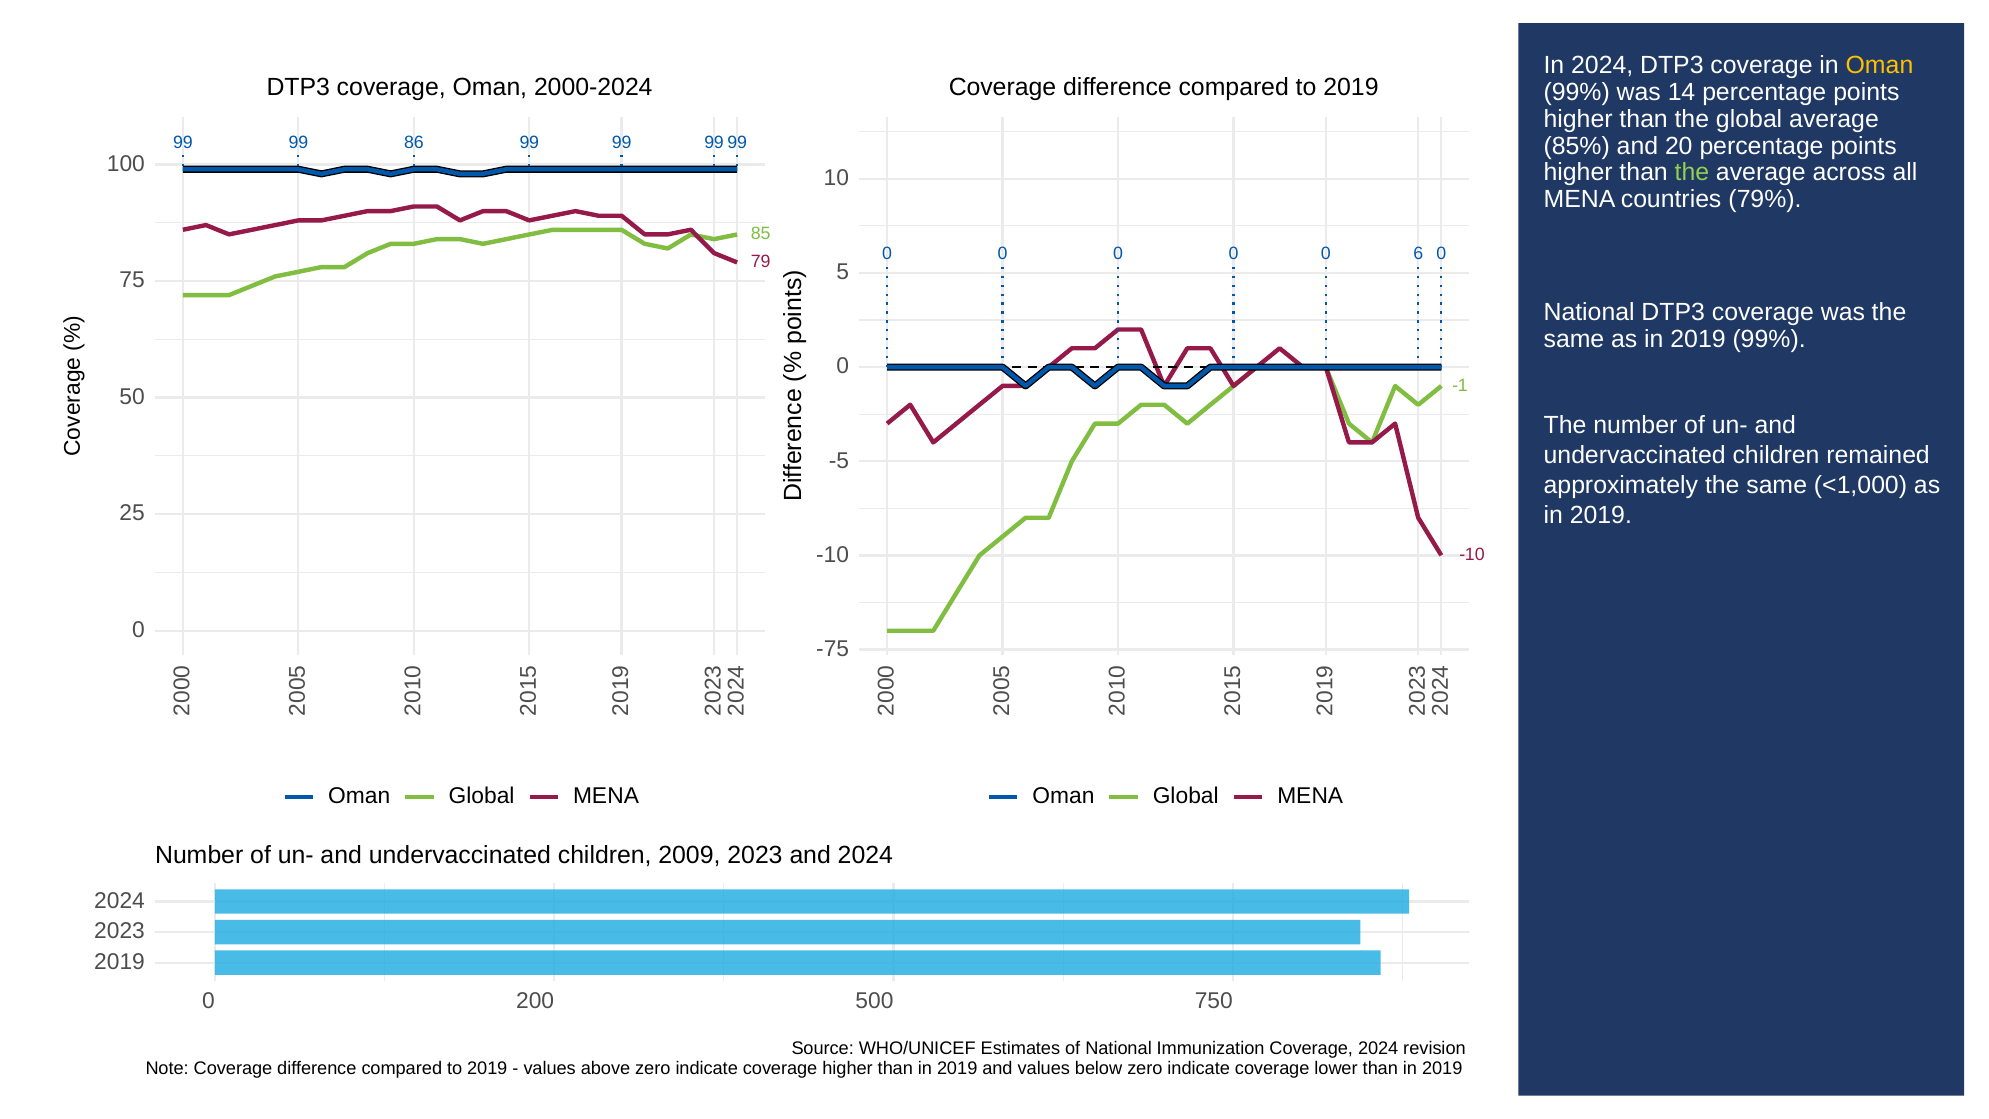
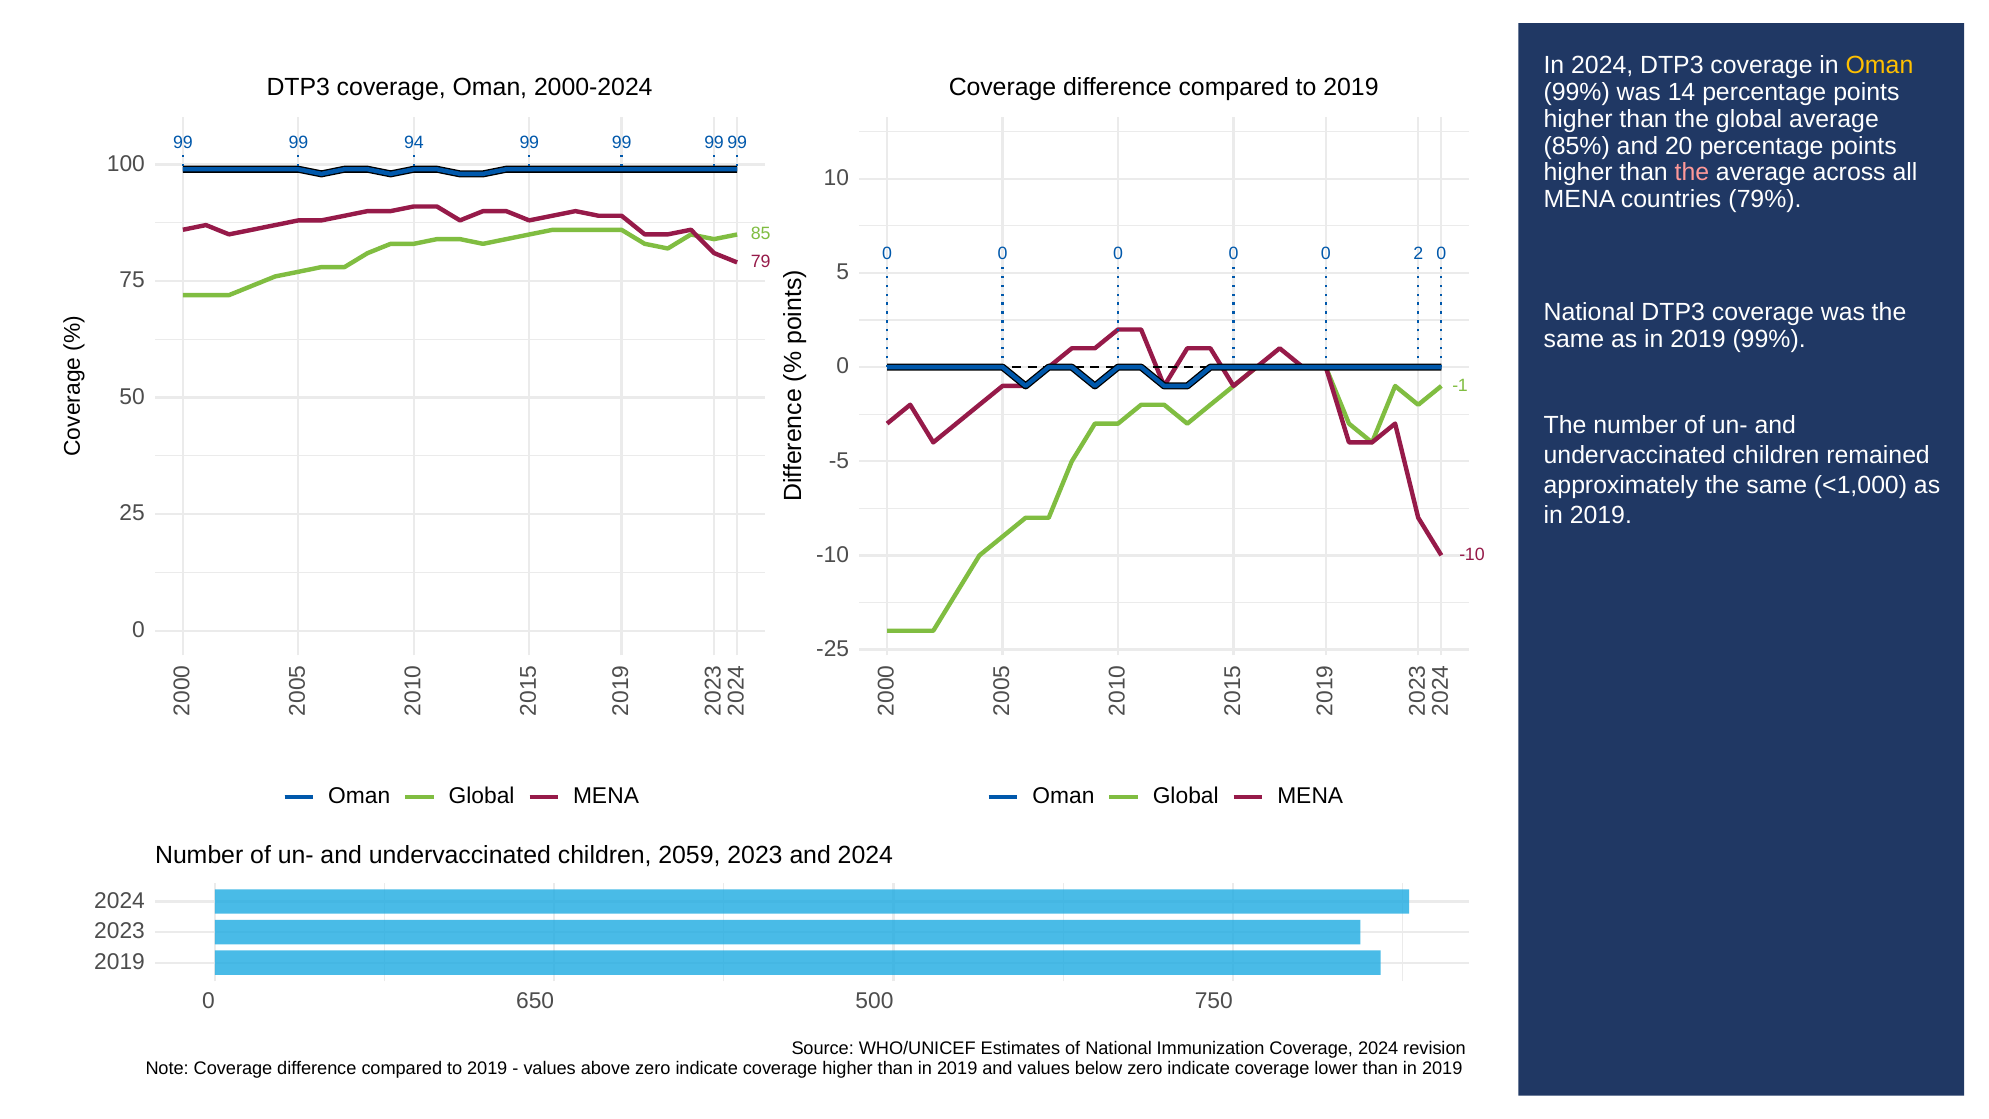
86: 86 -> 94 (414, 142)
the colour: light green -> pink (1692, 173)
6: 6 -> 2 (1418, 253)
-75: -75 -> -25 (833, 648)
2009: 2009 -> 2059 (689, 855)
200: 200 -> 650 (535, 1001)
